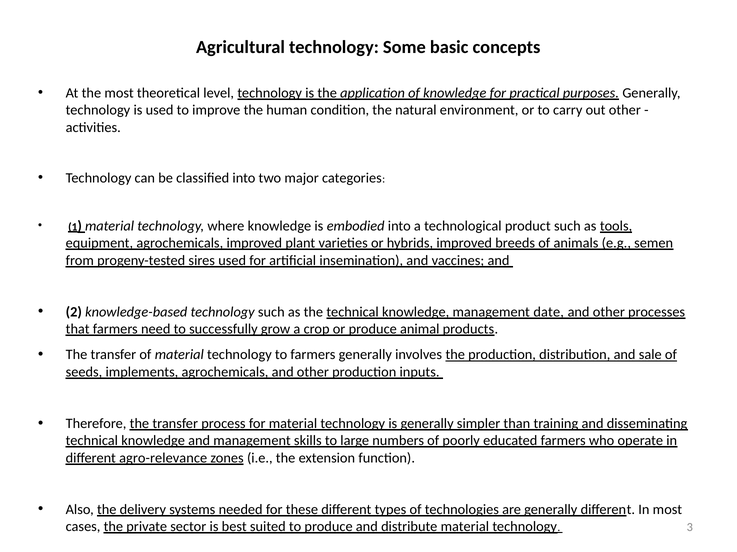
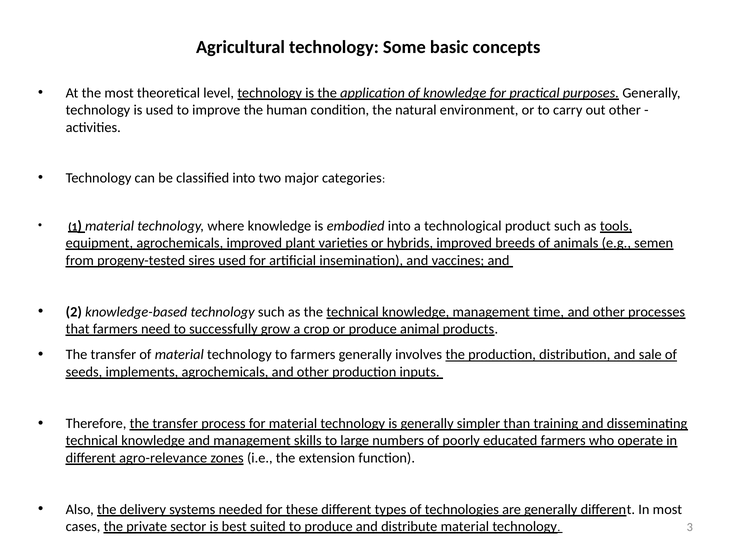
date: date -> time (549, 312)
